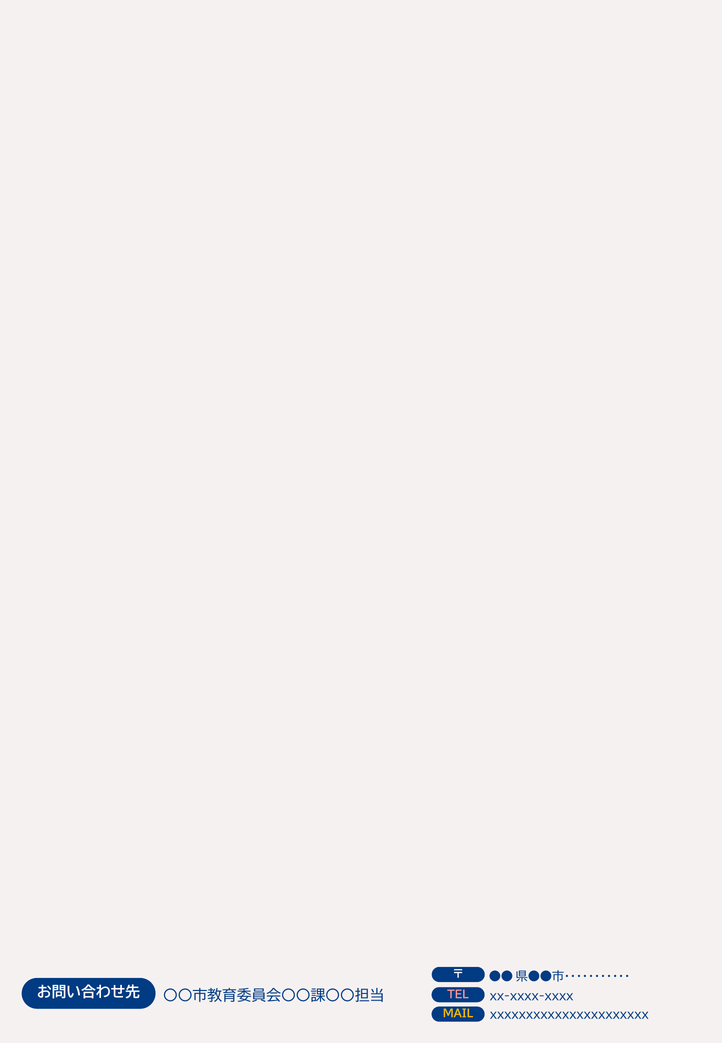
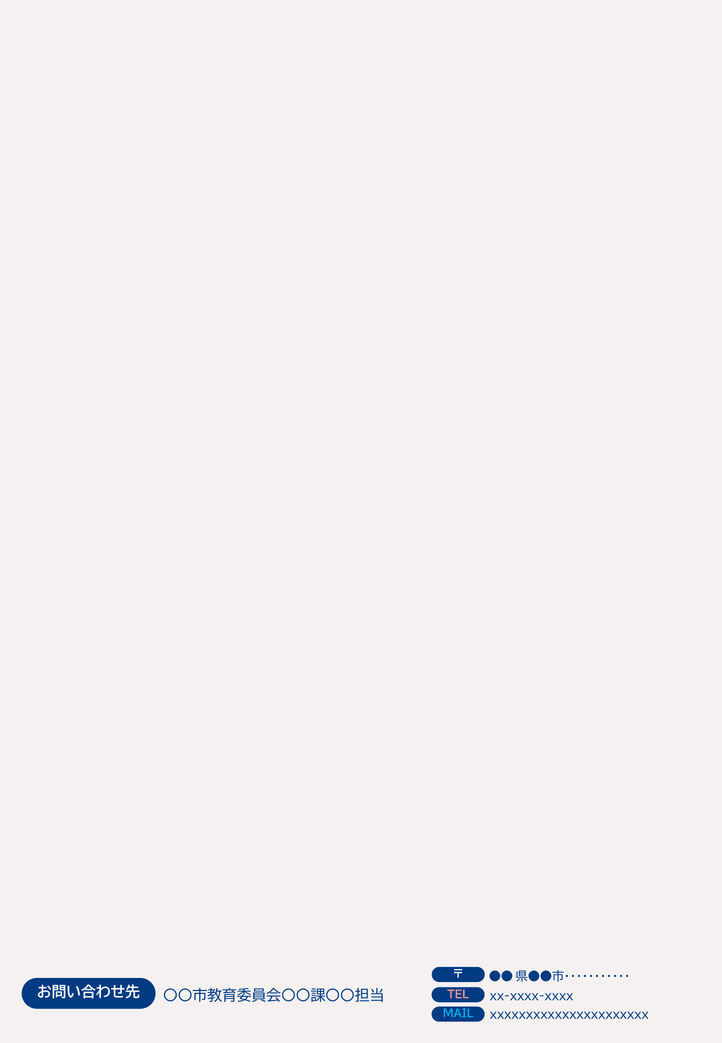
MAIL colour: yellow -> light blue (458, 1014)
